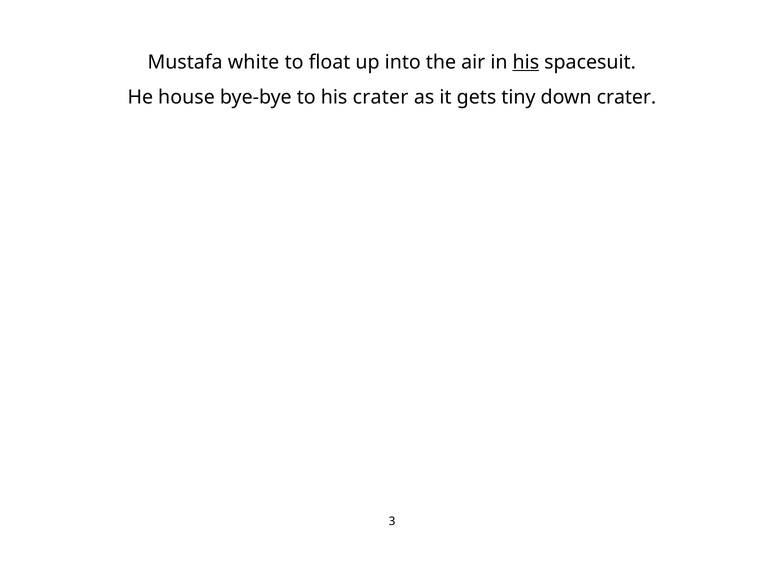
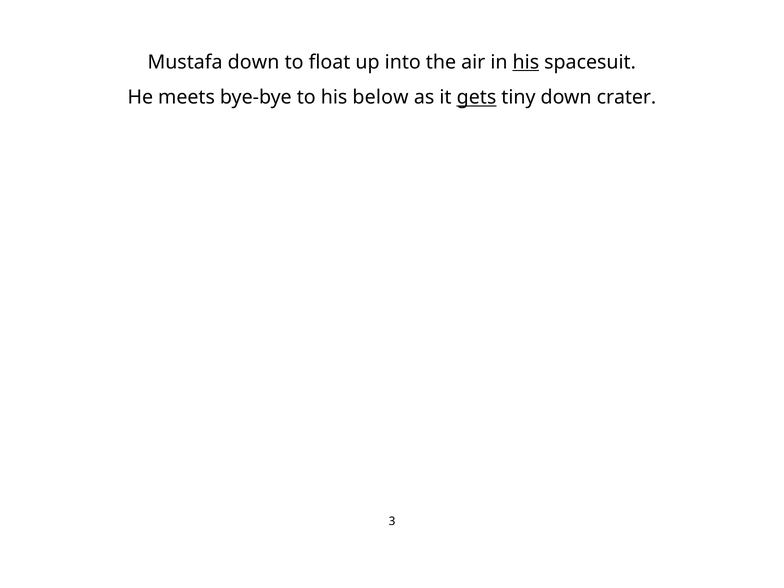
Mustafa white: white -> down (254, 62)
house: house -> meets (187, 97)
his crater: crater -> below (381, 97)
gets underline: none -> present (476, 97)
